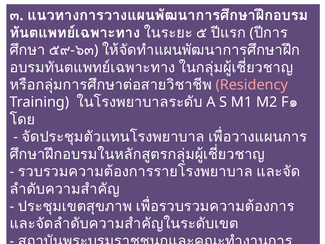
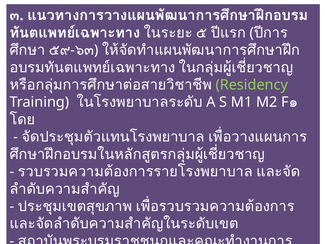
Residency colour: pink -> light green (252, 85)
